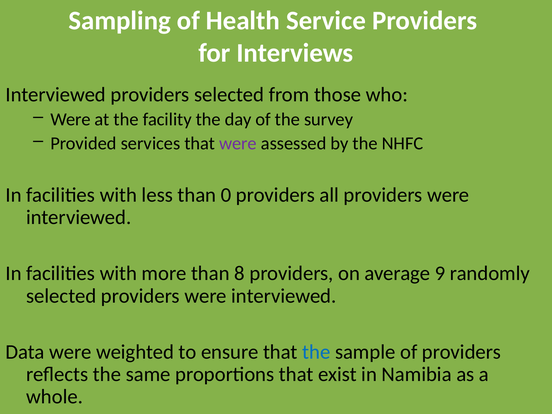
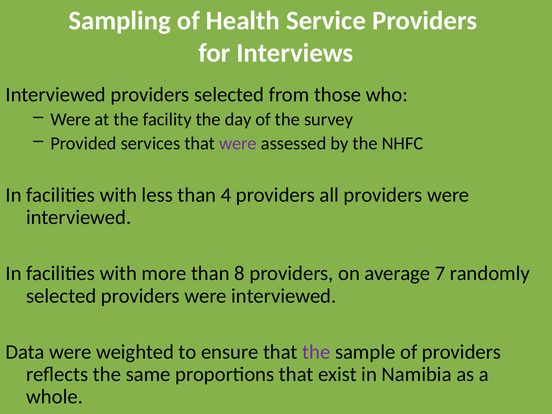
0: 0 -> 4 (226, 195)
9: 9 -> 7 (440, 273)
the colour: blue -> purple (316, 352)
